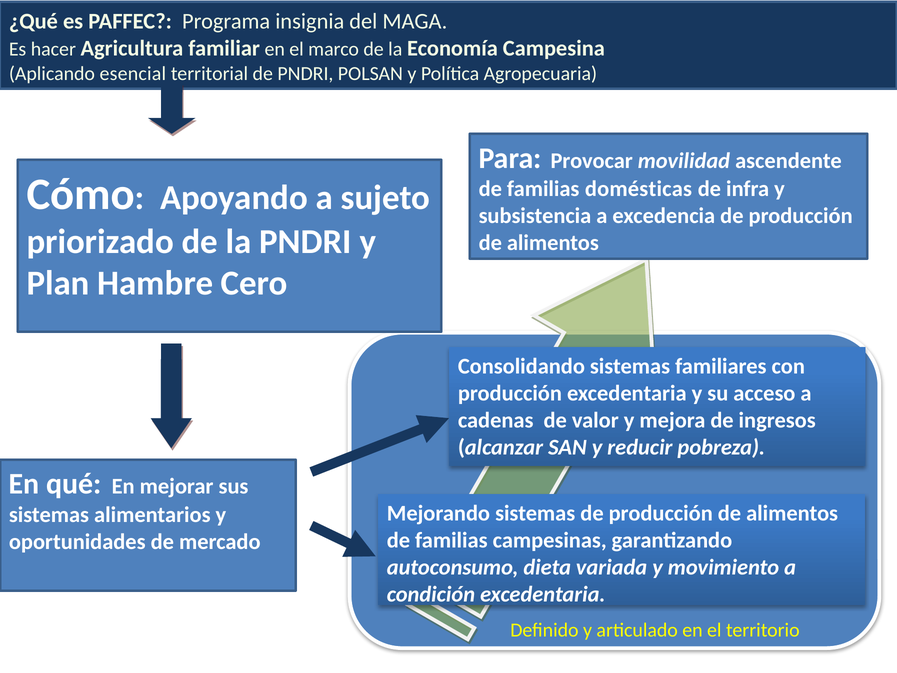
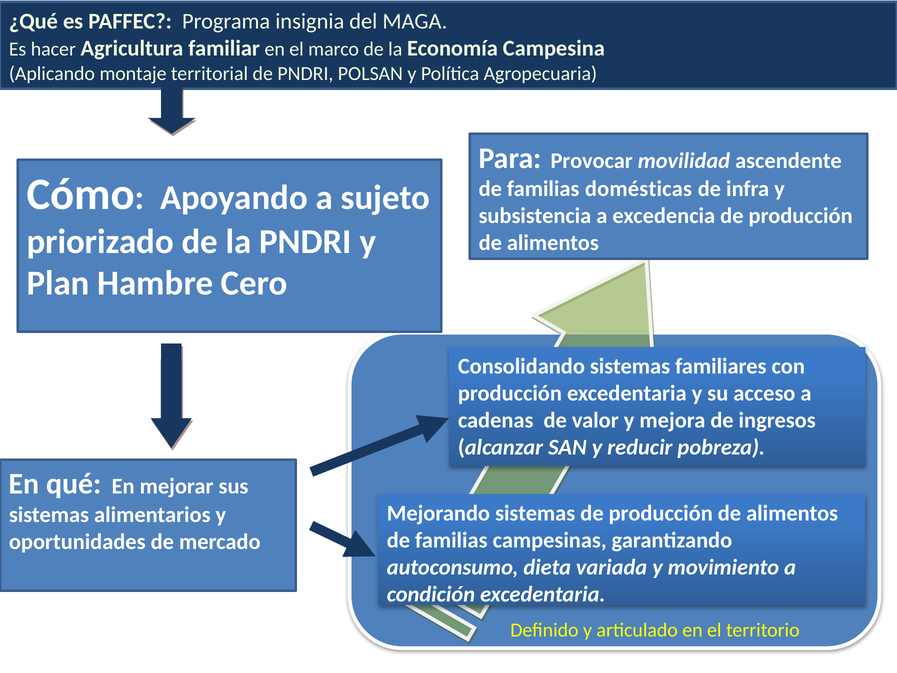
esencial: esencial -> montaje (133, 74)
